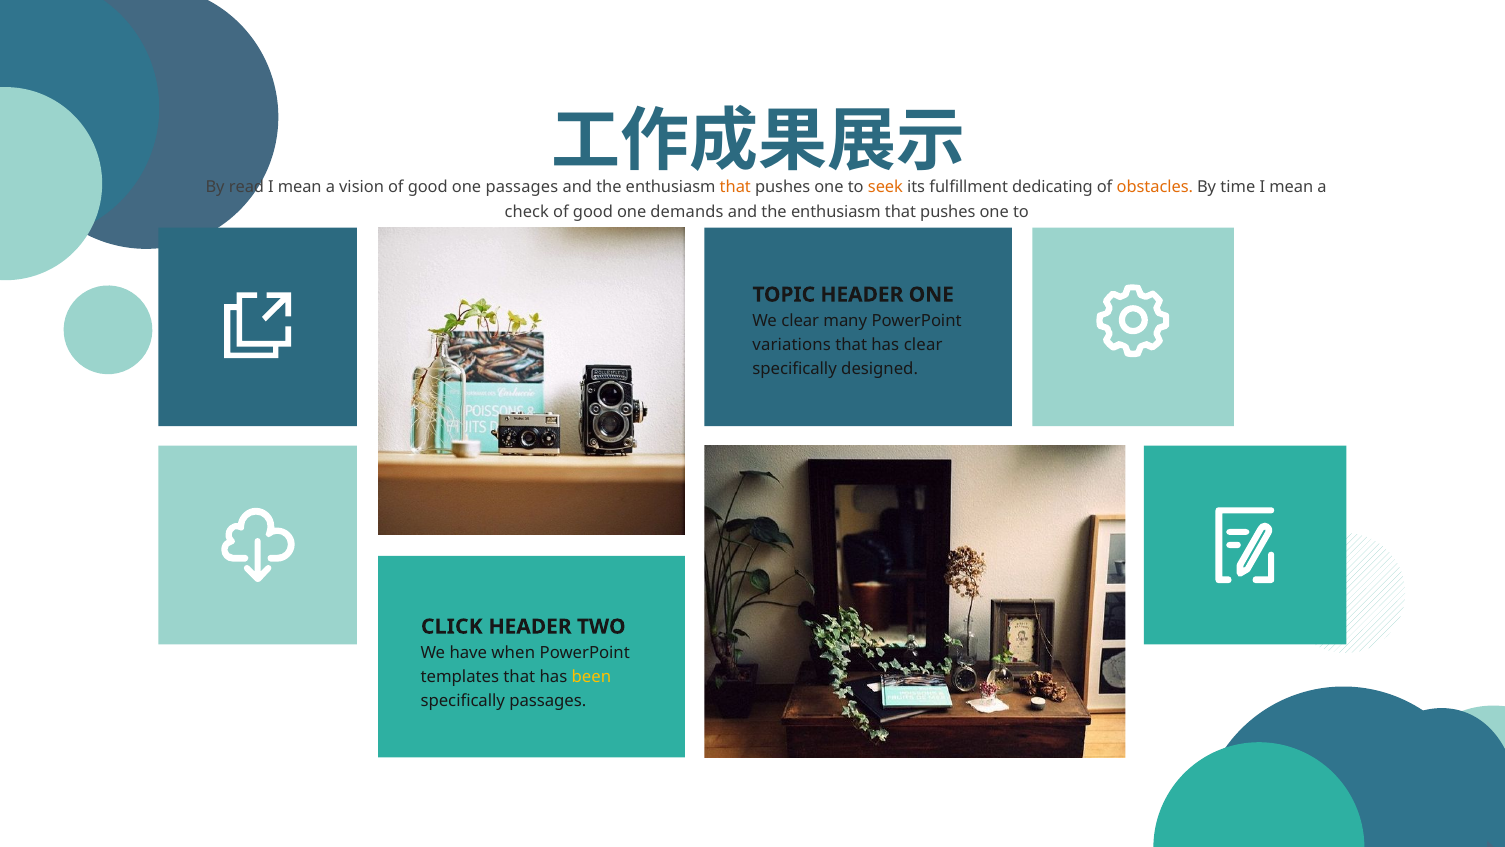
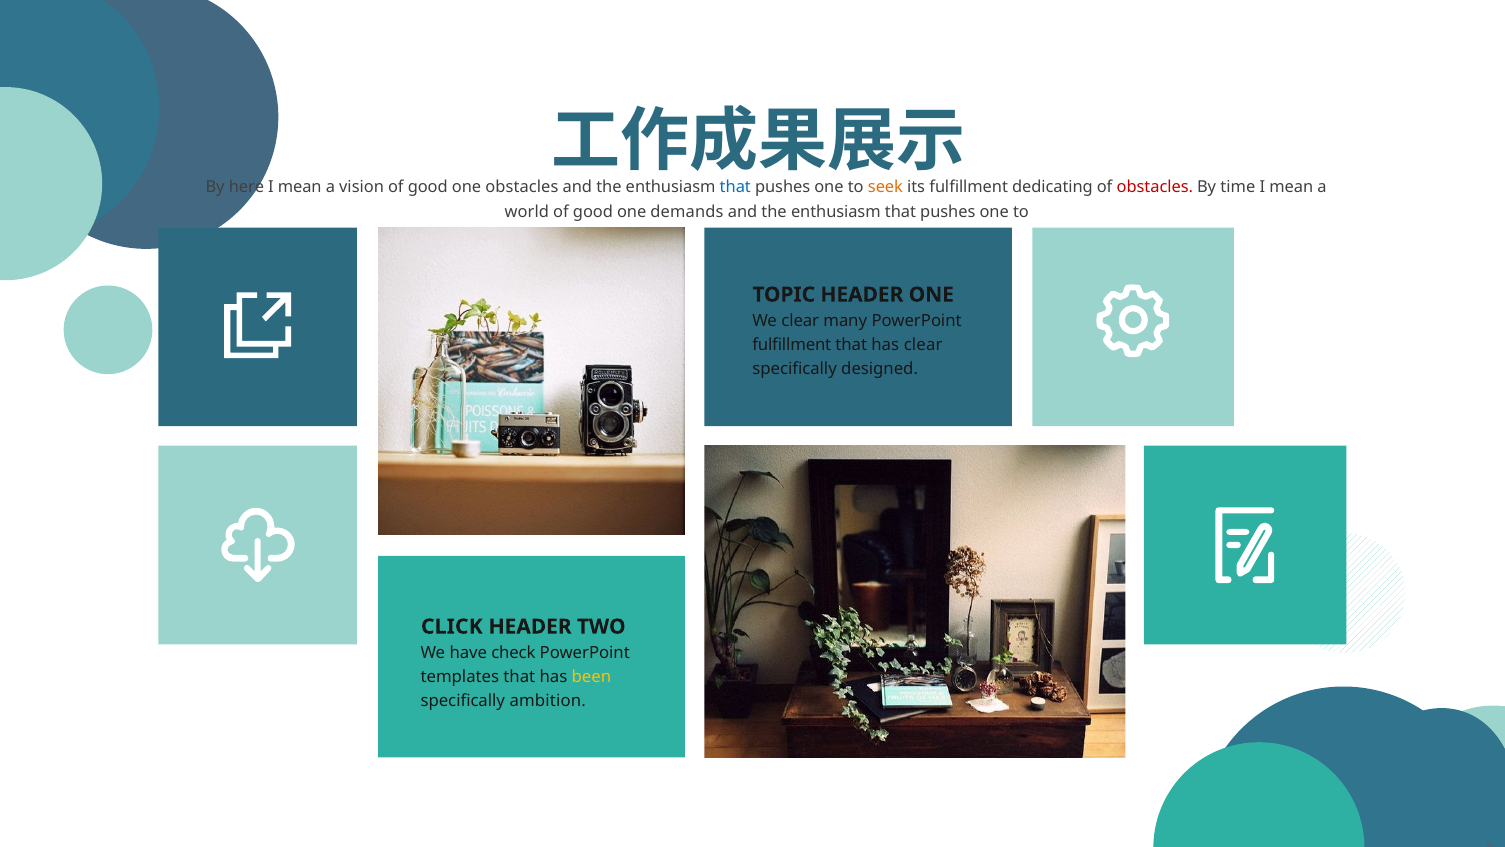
read: read -> here (246, 187)
one passages: passages -> obstacles (522, 187)
that colour: orange -> blue (735, 187)
obstacles colour: orange -> red (1155, 187)
check: check -> world (527, 212)
variations: variations -> fulfillment (792, 345)
when: when -> check (513, 653)
specifically passages: passages -> ambition (548, 701)
